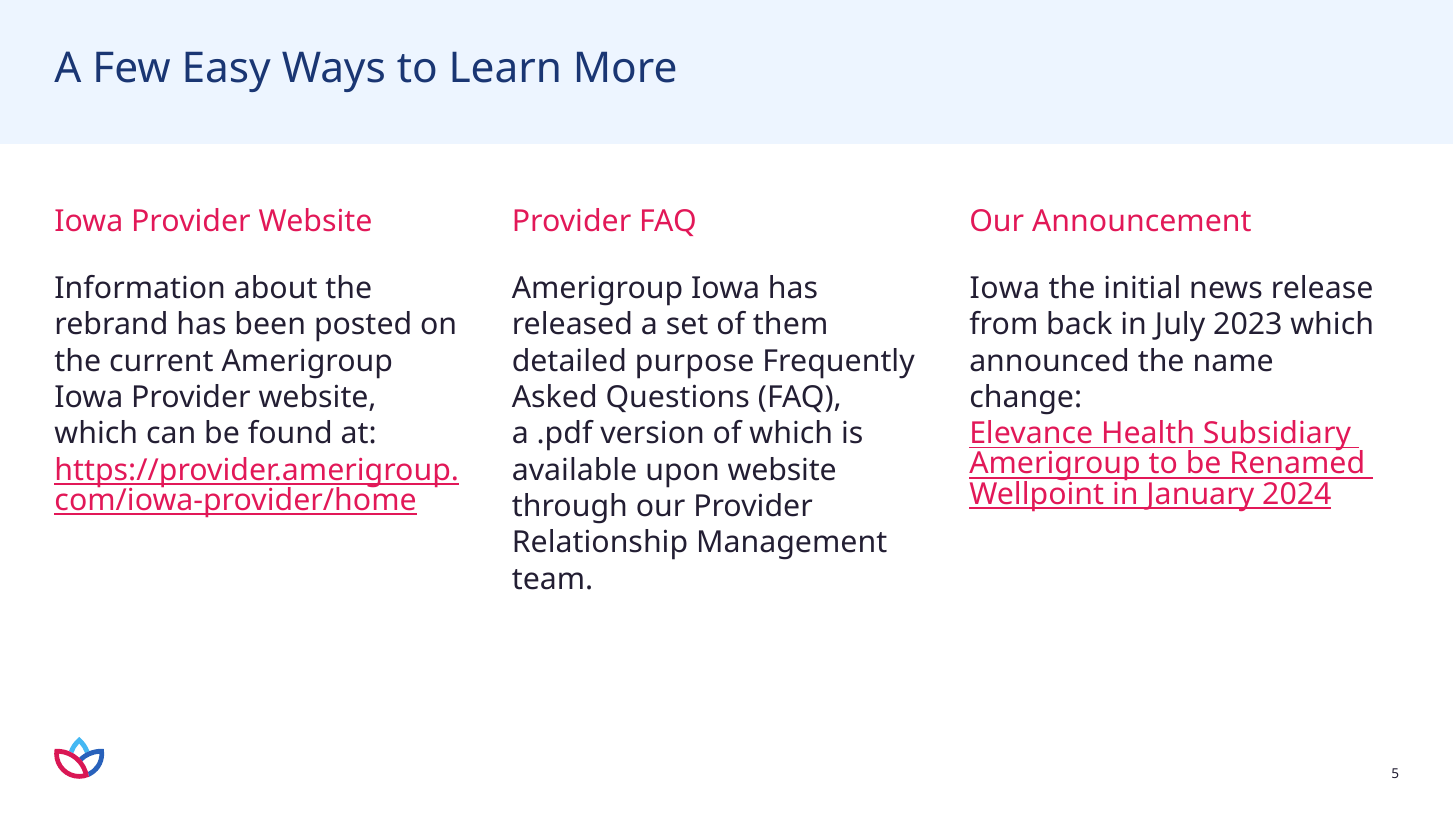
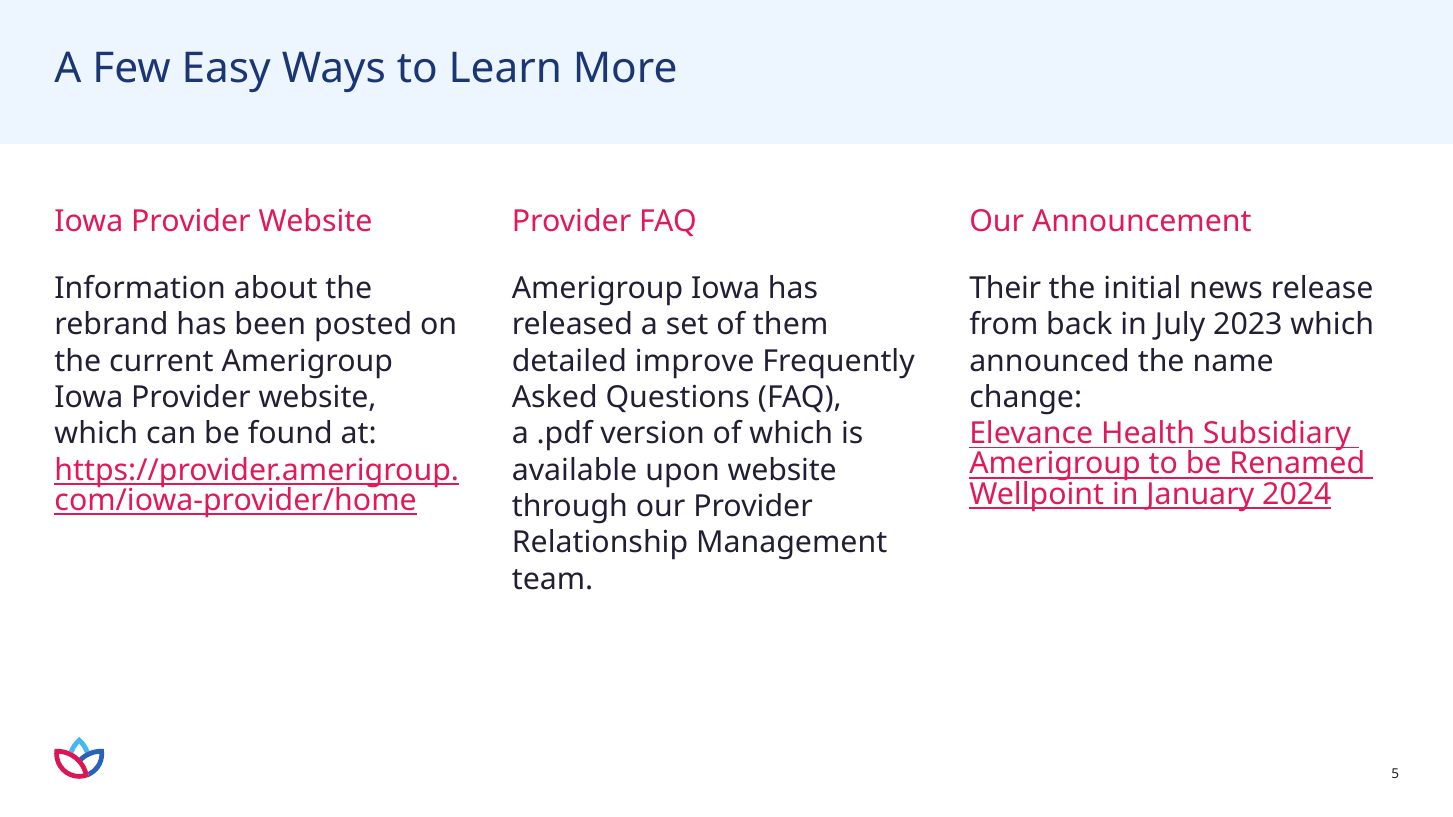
Iowa: Iowa -> Their (1005, 289)
purpose: purpose -> improve (695, 361)
